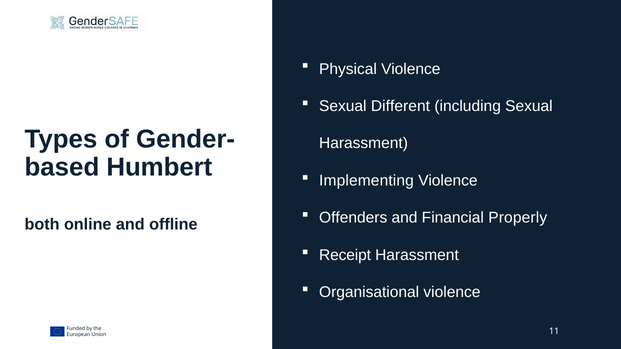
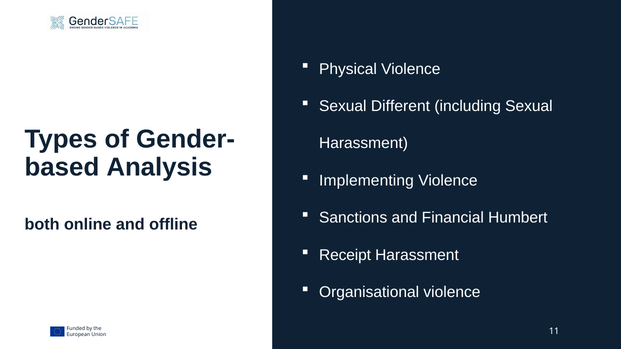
Humbert: Humbert -> Analysis (159, 167)
Offenders: Offenders -> Sanctions (353, 218)
Properly: Properly -> Humbert (518, 218)
